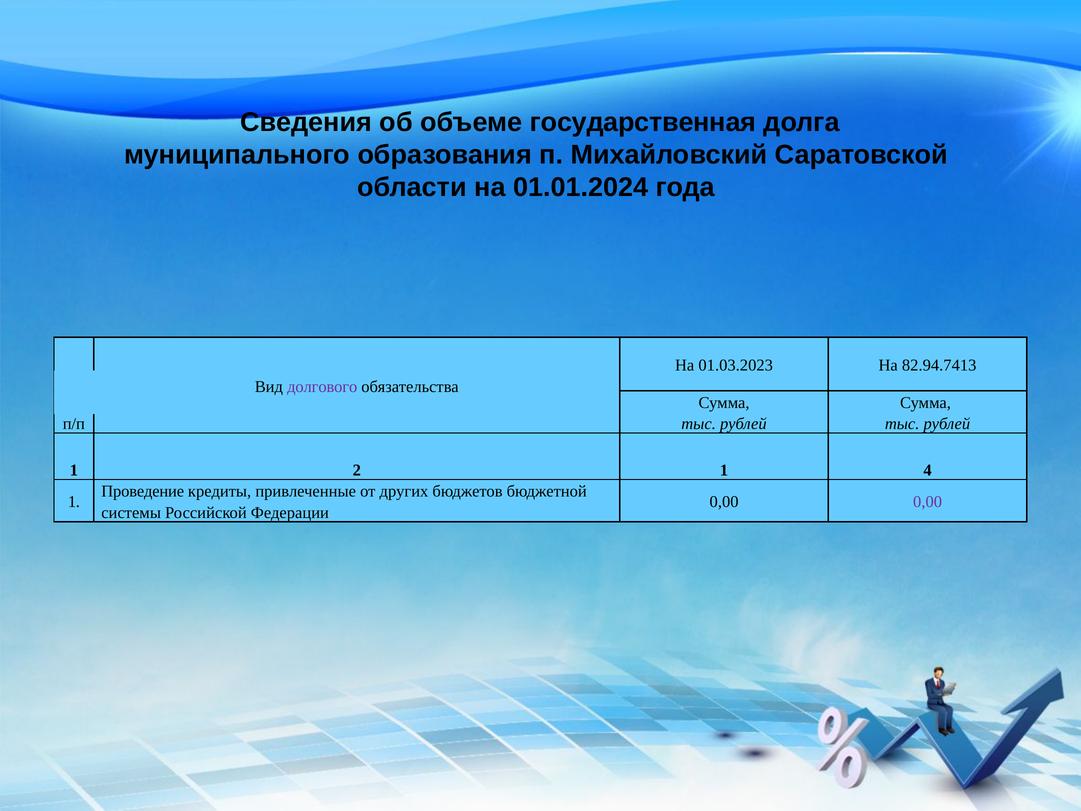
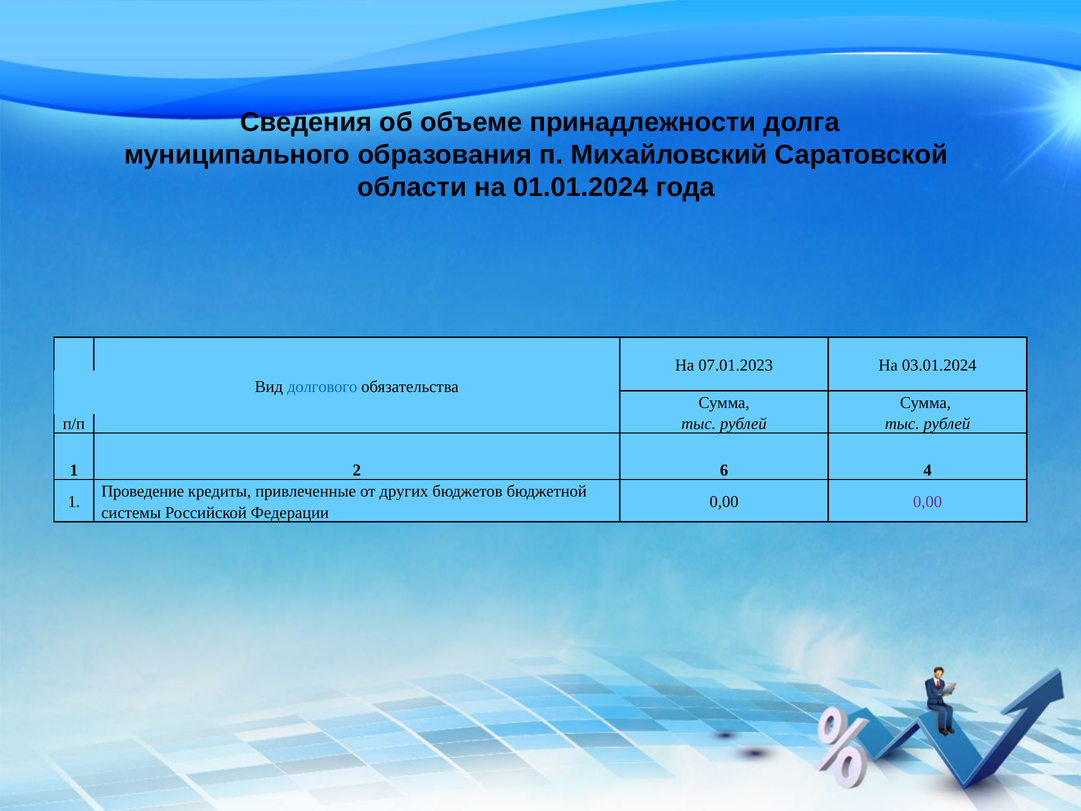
государственная: государственная -> принадлежности (643, 122)
01.03.2023: 01.03.2023 -> 07.01.2023 (736, 365)
82.94.7413: 82.94.7413 -> 03.01.2024 (939, 365)
долгового colour: purple -> blue (322, 387)
2 1: 1 -> 6 (724, 470)
